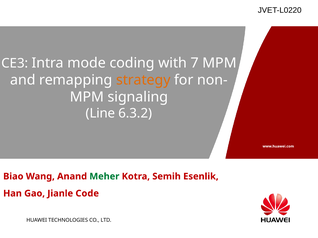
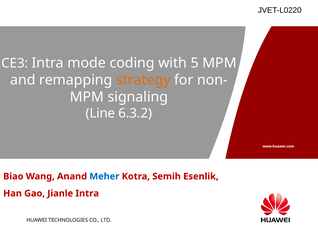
7: 7 -> 5 (195, 63)
Meher colour: green -> blue (104, 177)
Jianle Code: Code -> Intra (87, 194)
